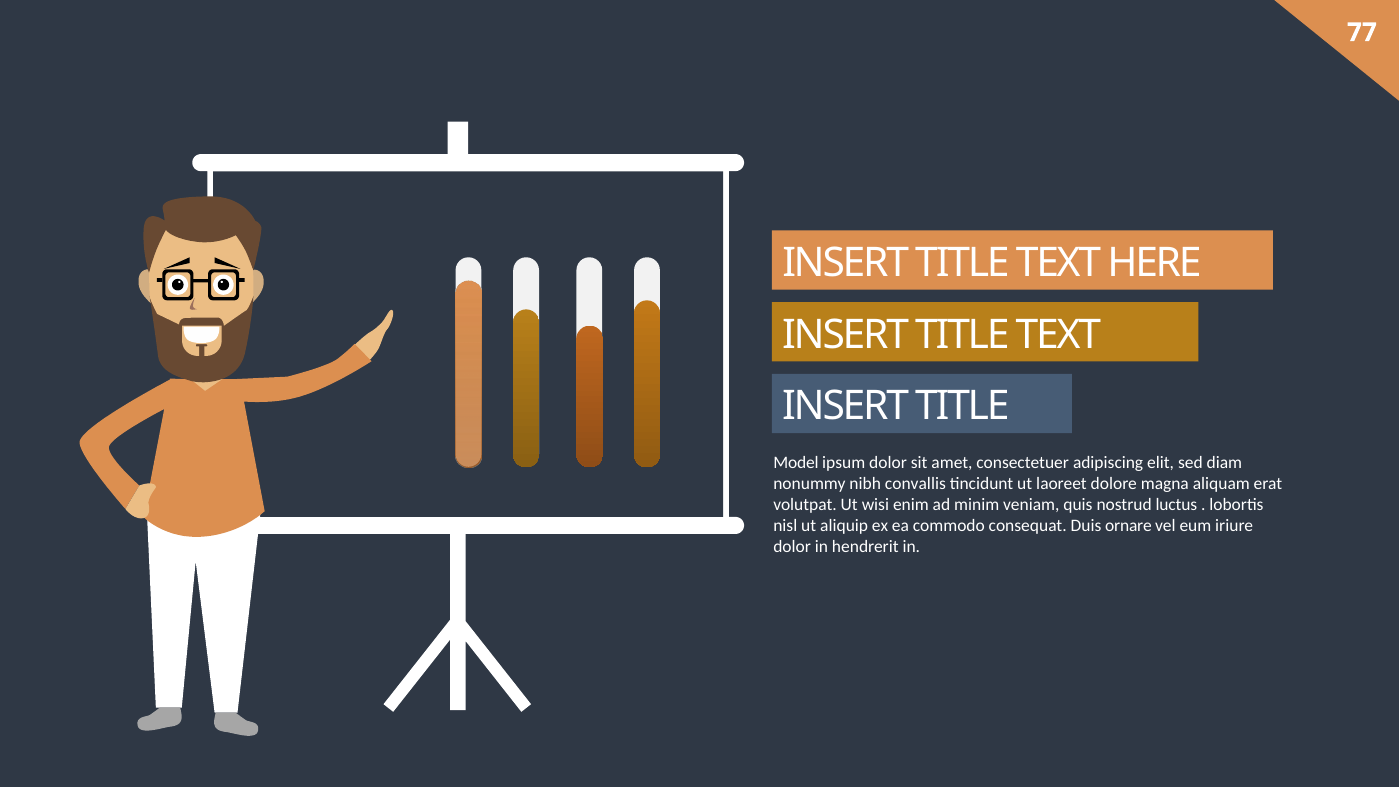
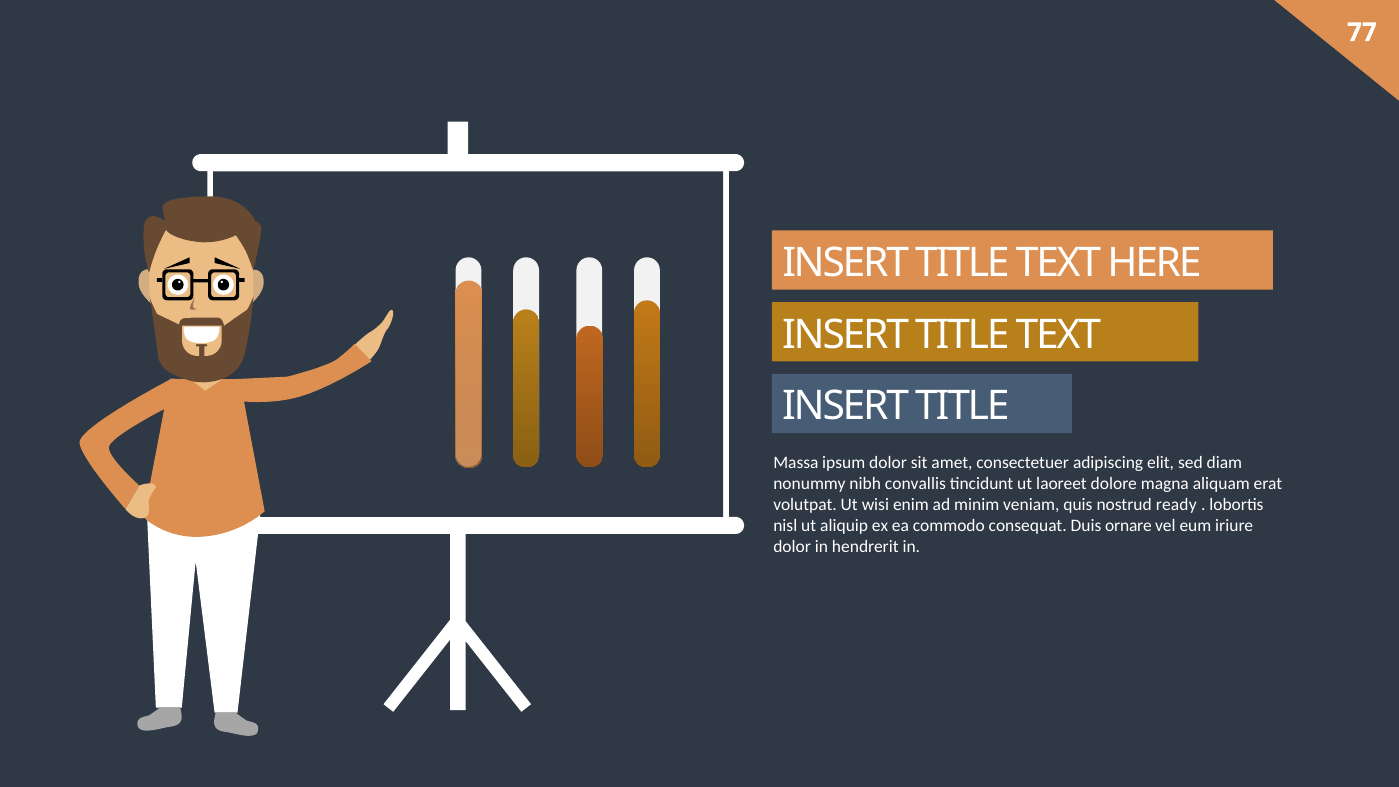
Model: Model -> Massa (796, 463)
luctus: luctus -> ready (1176, 505)
